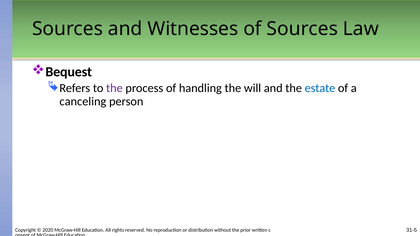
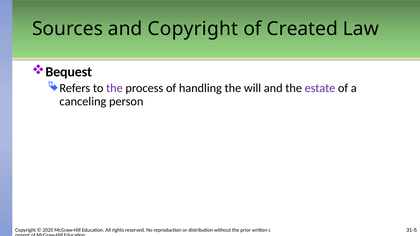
and Witnesses: Witnesses -> Copyright (193, 29)
of Sources: Sources -> Created (302, 29)
estate colour: blue -> purple (320, 88)
